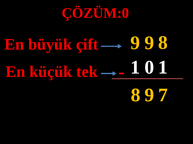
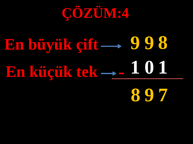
ÇÖZÜM:0: ÇÖZÜM:0 -> ÇÖZÜM:4 (95, 13)
